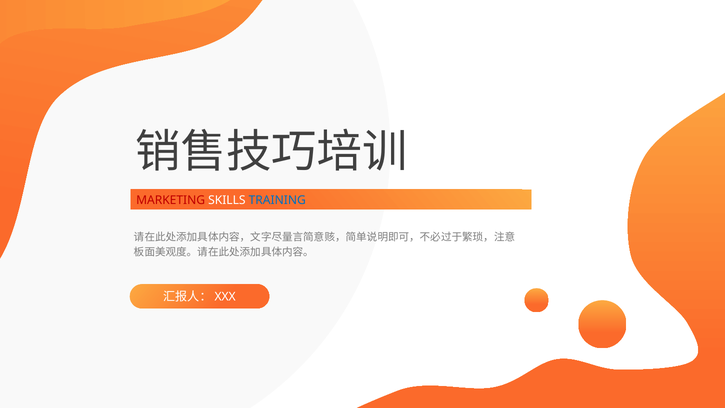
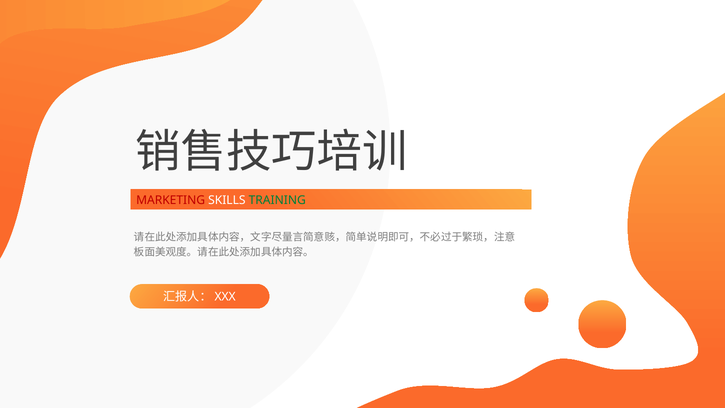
TRAINING colour: blue -> green (277, 200)
